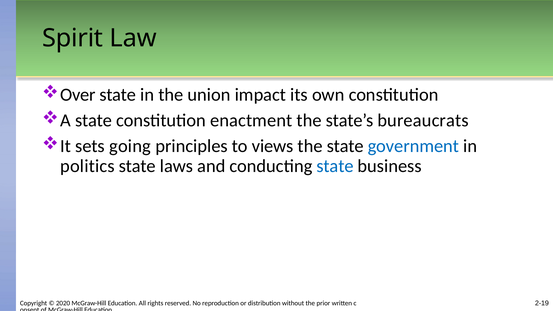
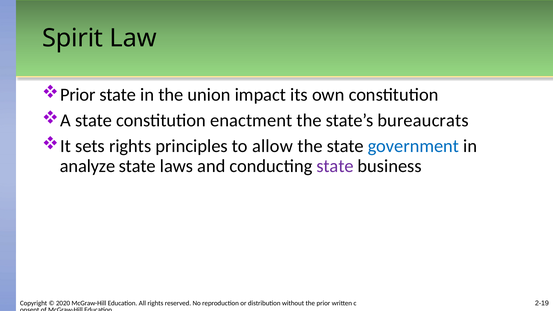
Over: Over -> Prior (78, 95)
sets going: going -> rights (130, 146)
views: views -> allow (272, 146)
politics: politics -> analyze (88, 166)
state colour: blue -> purple (335, 166)
